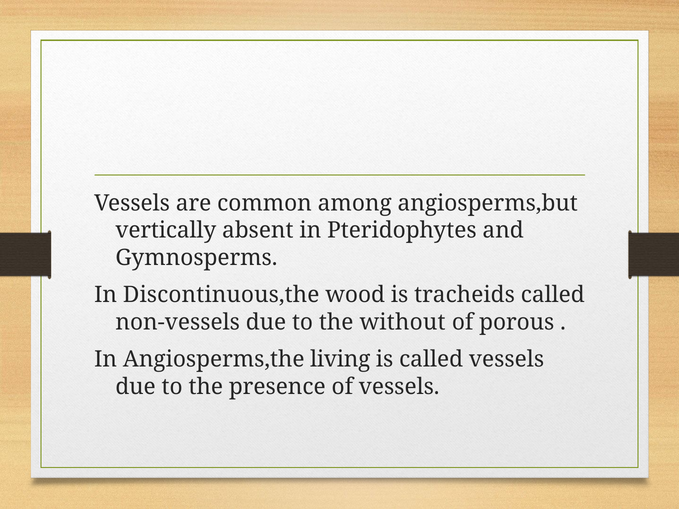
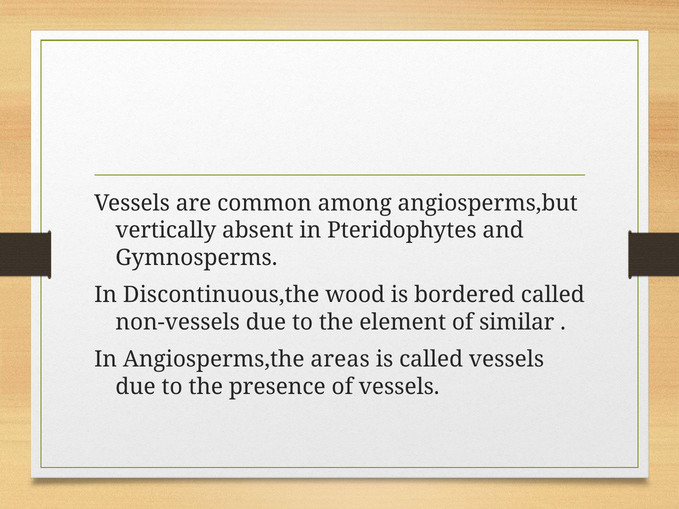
tracheids: tracheids -> bordered (465, 295)
without: without -> element (403, 322)
porous: porous -> similar (517, 322)
living: living -> areas (340, 360)
